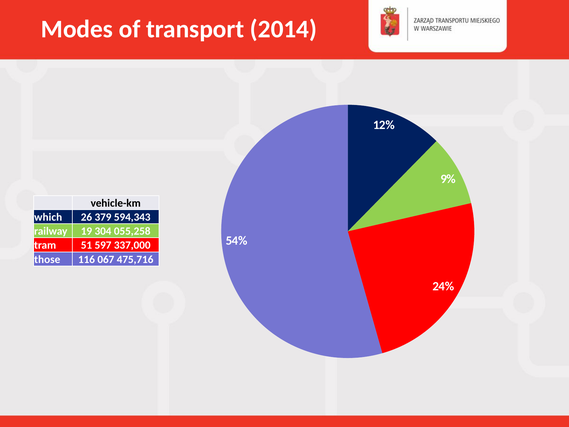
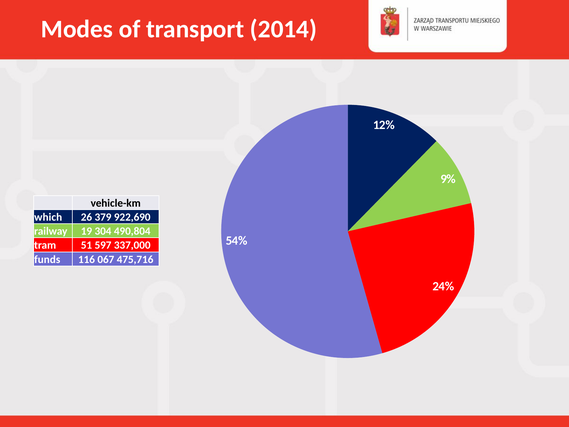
594,343: 594,343 -> 922,690 (132, 217)
055,258: 055,258 -> 490,804 (132, 231)
those: those -> funds (47, 259)
